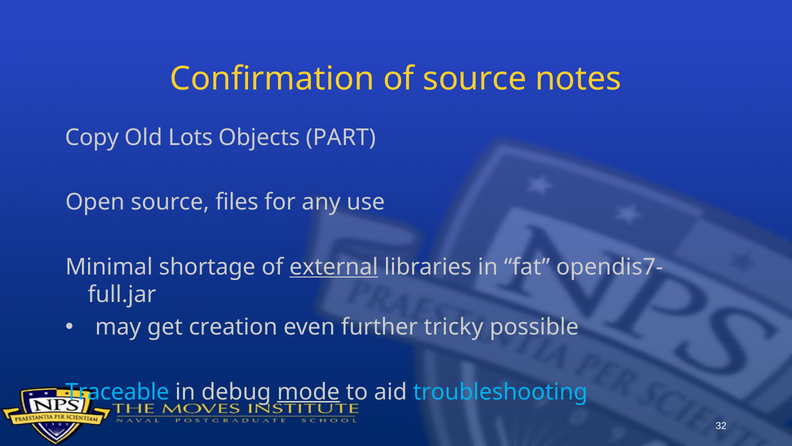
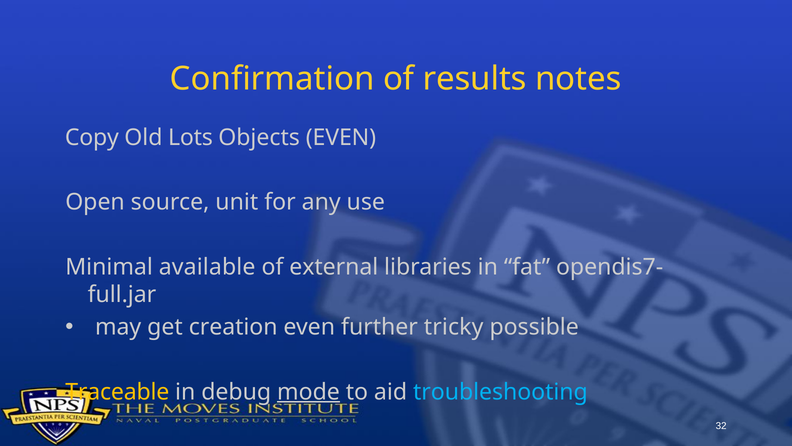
of source: source -> results (475, 79)
Objects PART: PART -> EVEN (341, 137)
files: files -> unit (237, 202)
shortage: shortage -> available (207, 267)
external underline: present -> none (334, 267)
Traceable colour: light blue -> yellow (117, 392)
